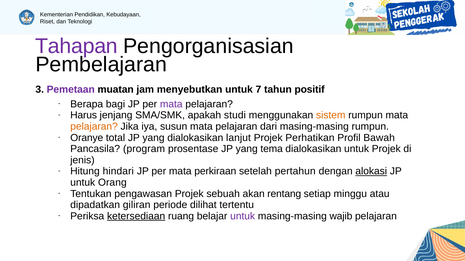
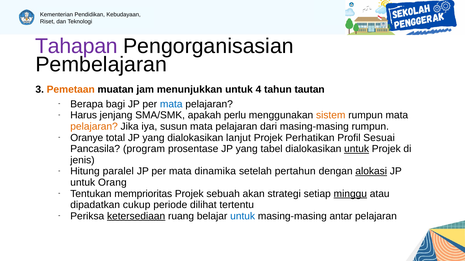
Pemetaan colour: purple -> orange (71, 90)
menyebutkan: menyebutkan -> menunjukkan (190, 90)
7: 7 -> 4 (258, 90)
positif: positif -> tautan (310, 90)
mata colour: purple -> blue (171, 104)
studi: studi -> perlu (235, 116)
Bawah: Bawah -> Sesuai (379, 138)
tema: tema -> tabel (272, 149)
untuk underline: none -> present (357, 149)
hindari: hindari -> paralel (118, 172)
perkiraan: perkiraan -> dinamika (215, 172)
pengawasan: pengawasan -> memprioritas (143, 194)
rentang: rentang -> strategi (284, 194)
minggu underline: none -> present (350, 194)
giliran: giliran -> cukup (137, 205)
untuk colour: purple -> blue (243, 217)
wajib: wajib -> antar (341, 217)
